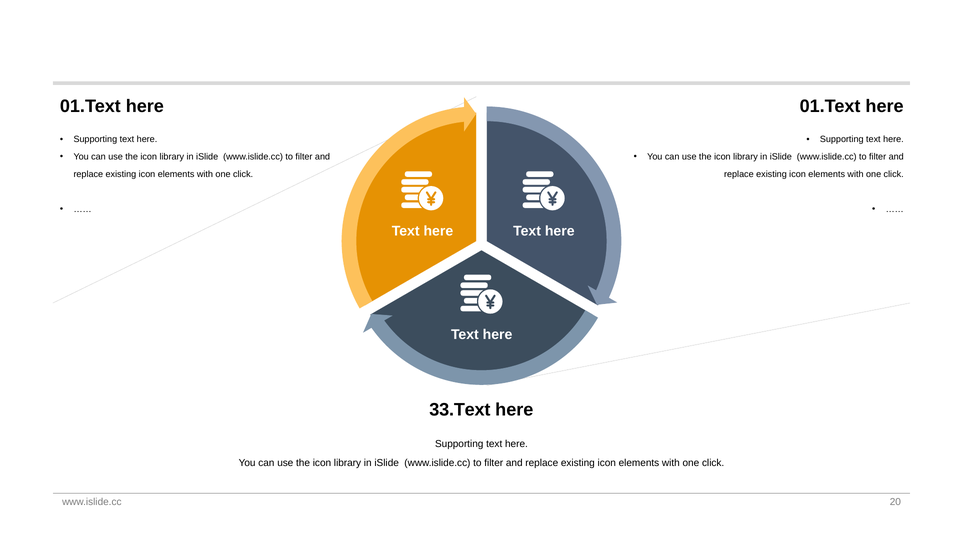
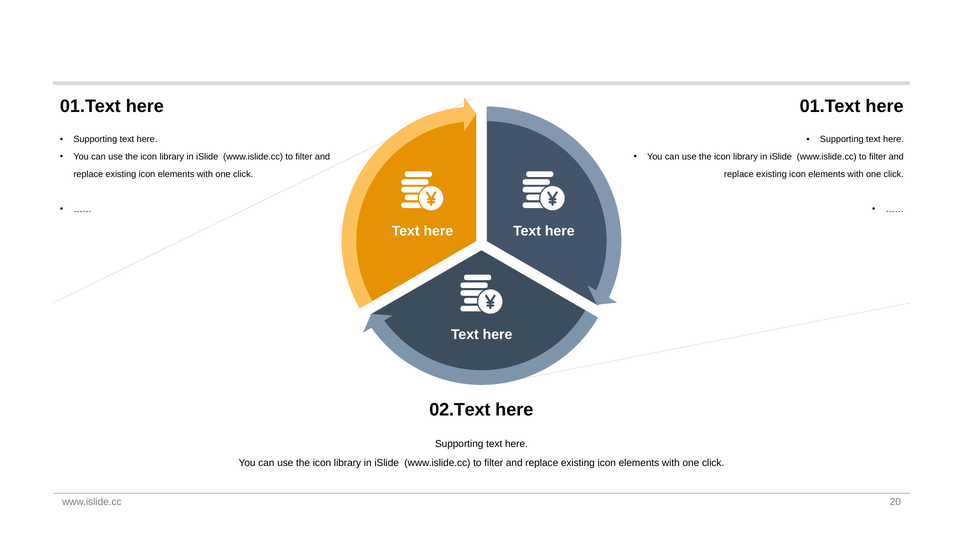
33.Text: 33.Text -> 02.Text (460, 409)
